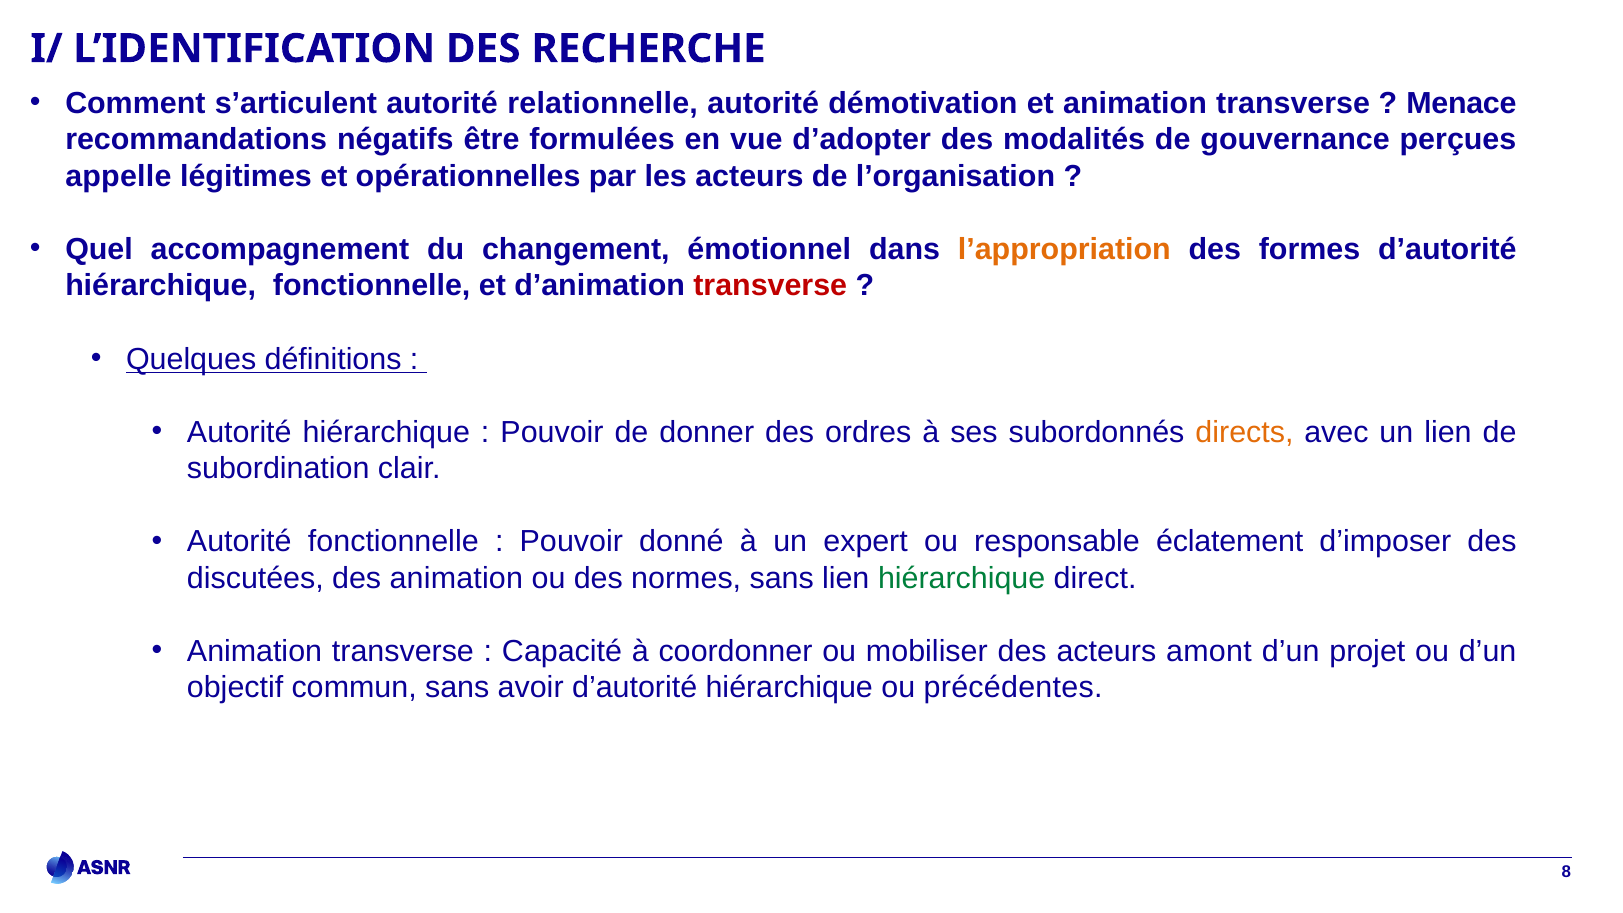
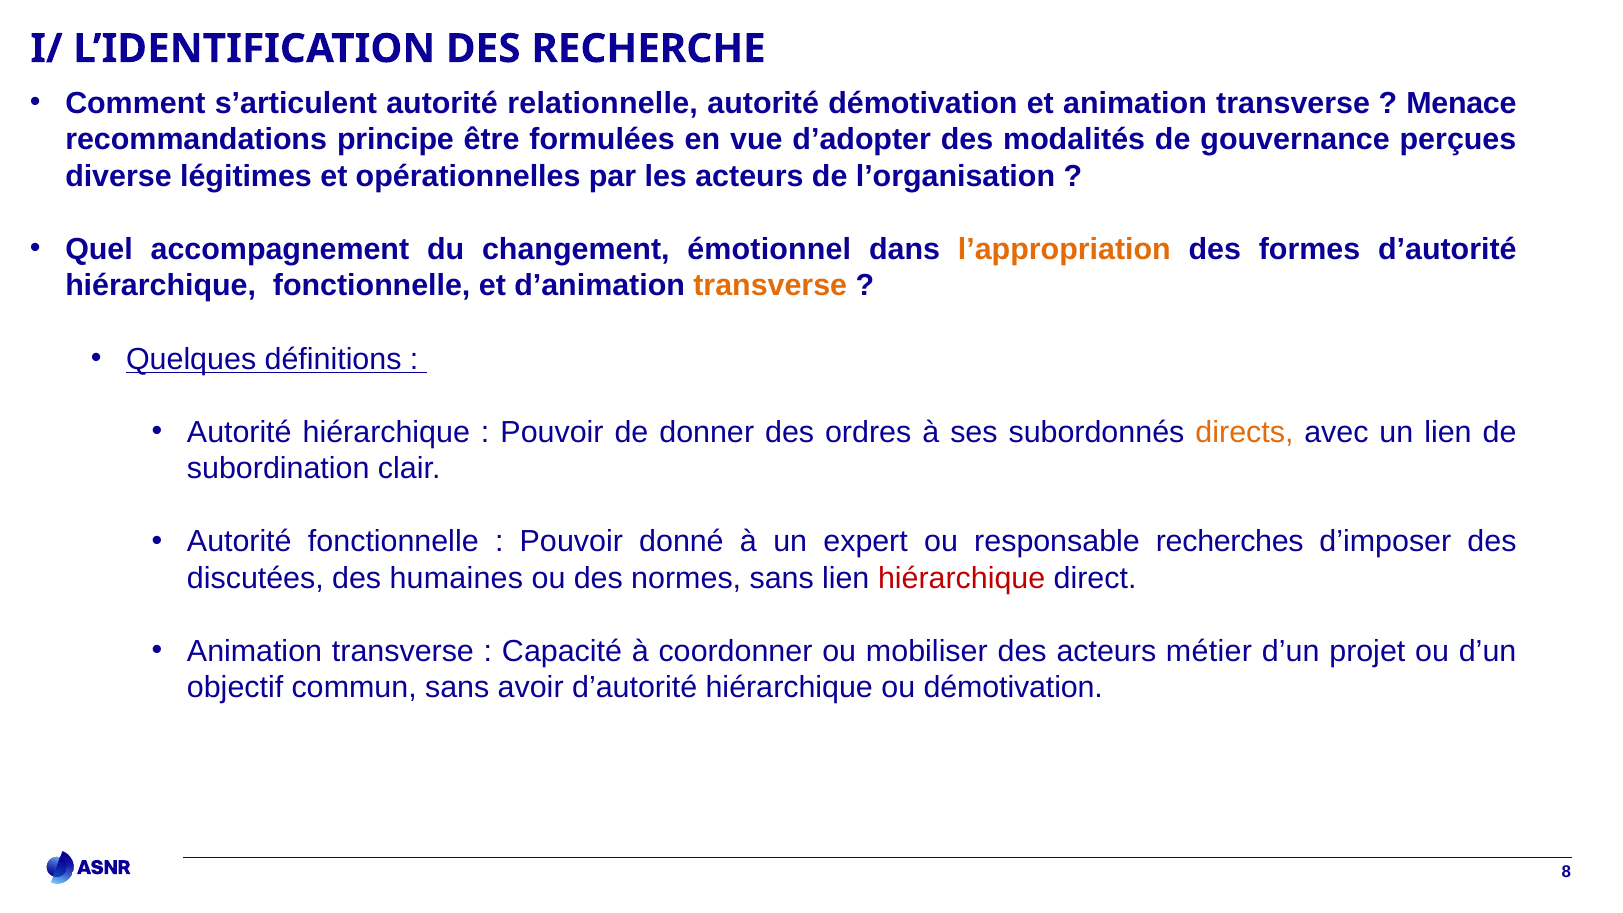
négatifs: négatifs -> principe (395, 140)
appelle: appelle -> diverse (118, 176)
transverse colour: red -> orange (770, 286)
éclatement: éclatement -> recherches (1230, 542)
des animation: animation -> humaines (456, 578)
hiérarchique colour: green -> red (962, 578)
amont: amont -> métier (1209, 651)
ou précédentes: précédentes -> démotivation (1013, 688)
